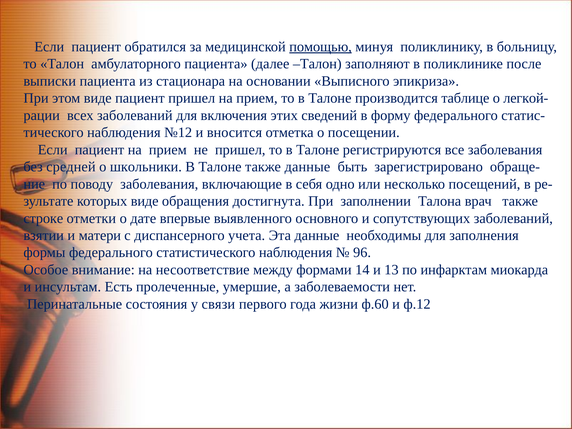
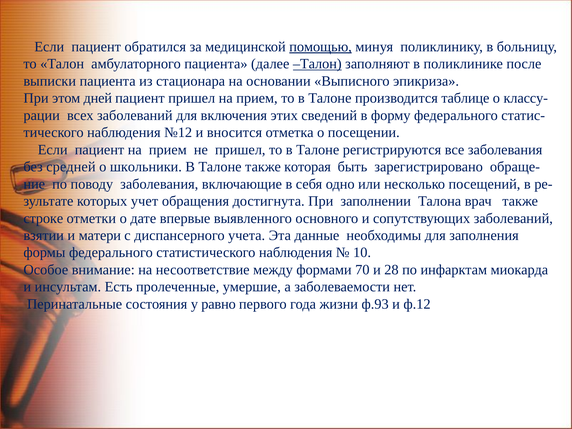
Талон underline: none -> present (317, 64)
этом виде: виде -> дней (98, 98)
легкой-: легкой- -> классу- (526, 98)
также данные: данные -> которая (308, 167)
которых виде: виде -> учет (145, 201)
96: 96 -> 10 (362, 253)
14: 14 -> 70 (362, 270)
13: 13 -> 28 (391, 270)
связи: связи -> равно (219, 304)
ф.60: ф.60 -> ф.93 (375, 304)
